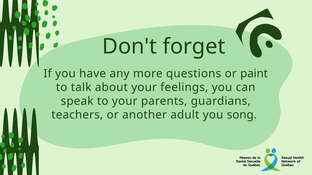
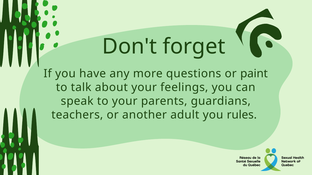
song: song -> rules (242, 115)
